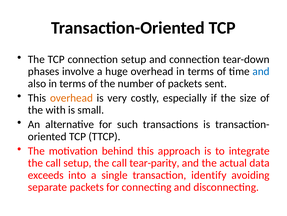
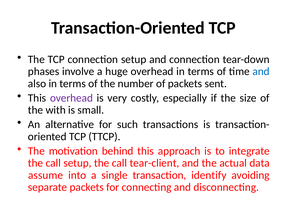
overhead colour: orange -> purple (71, 98)
tear-parity: tear-parity -> tear-client (154, 162)
exceeds: exceeds -> assume (46, 175)
